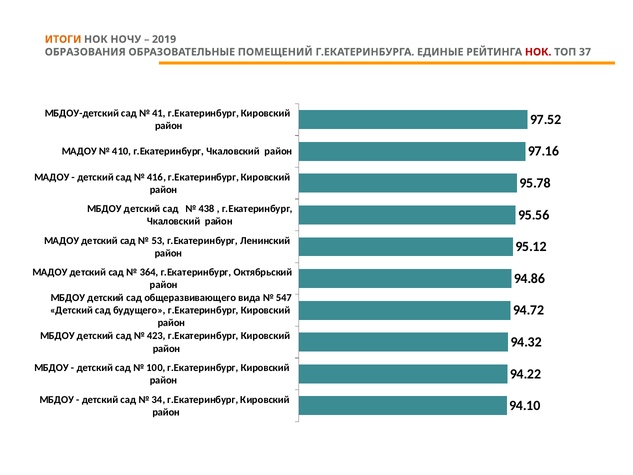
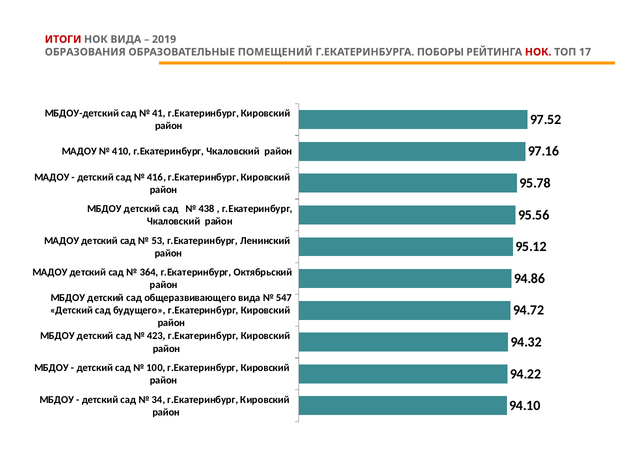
ИТОГИ colour: orange -> red (63, 39)
НОК НОЧУ: НОЧУ -> ВИДА (126, 39)
ЕДИНЫЕ: ЕДИНЫЕ -> ПОБОРЫ (440, 52)
37: 37 -> 17 (585, 52)
